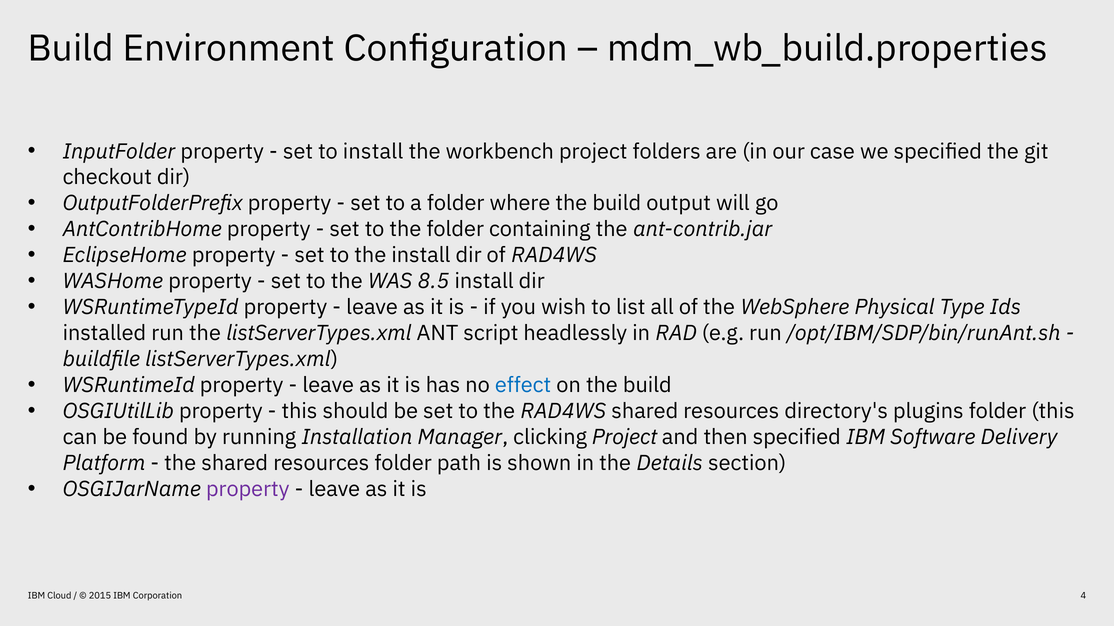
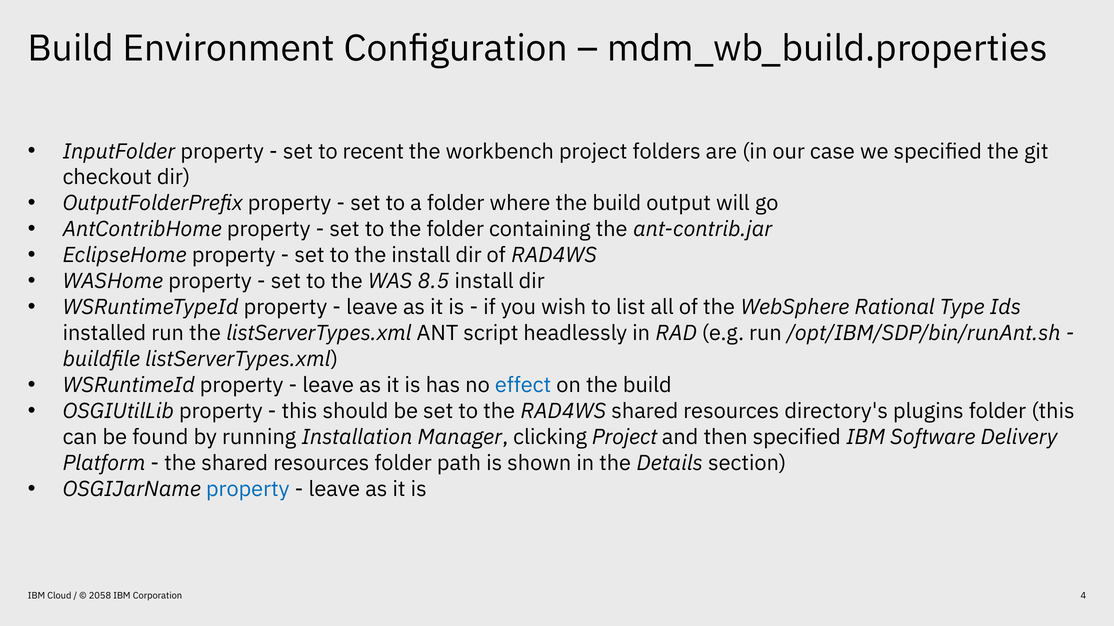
to install: install -> recent (373, 152)
Physical: Physical -> Rational (895, 308)
property colour: purple -> blue (248, 490)
2015: 2015 -> 2058 (100, 597)
